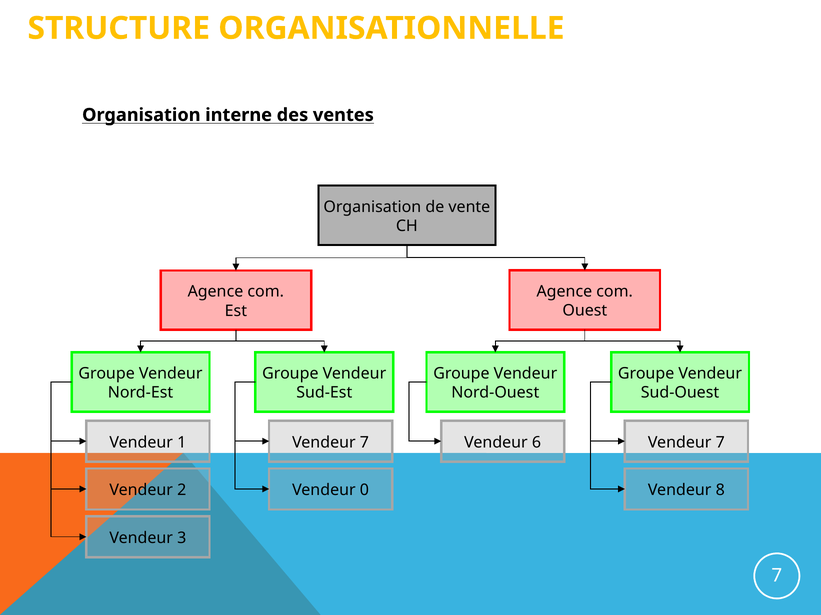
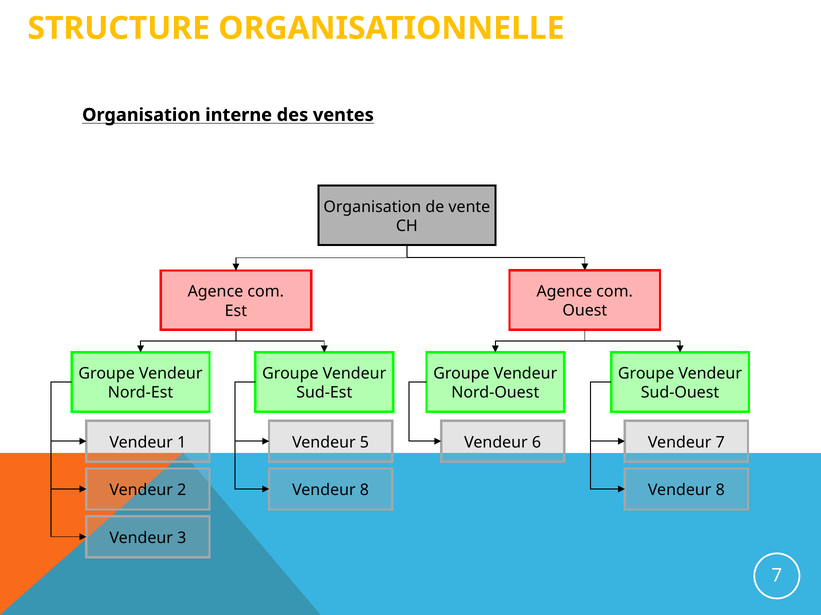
7: 7 -> 5 (364, 443)
0: 0 -> 8 (364, 491)
